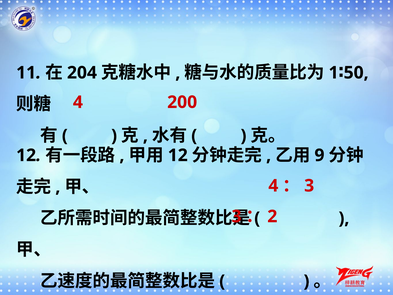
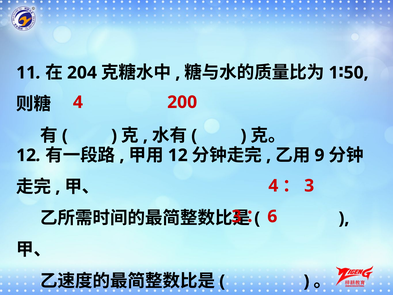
2: 2 -> 6 (272, 216)
